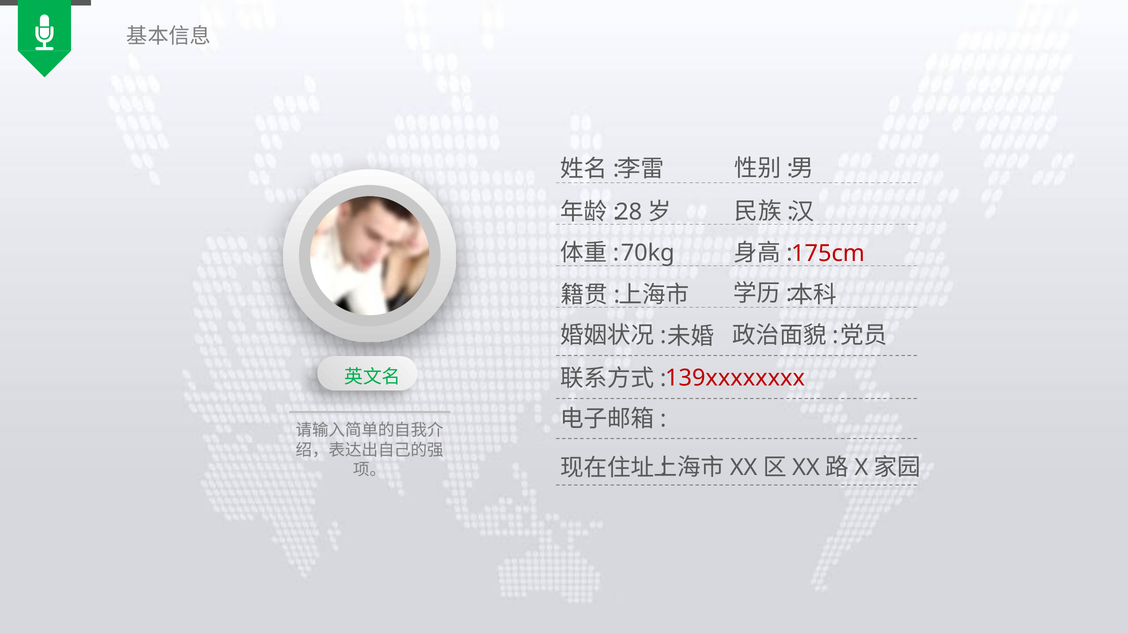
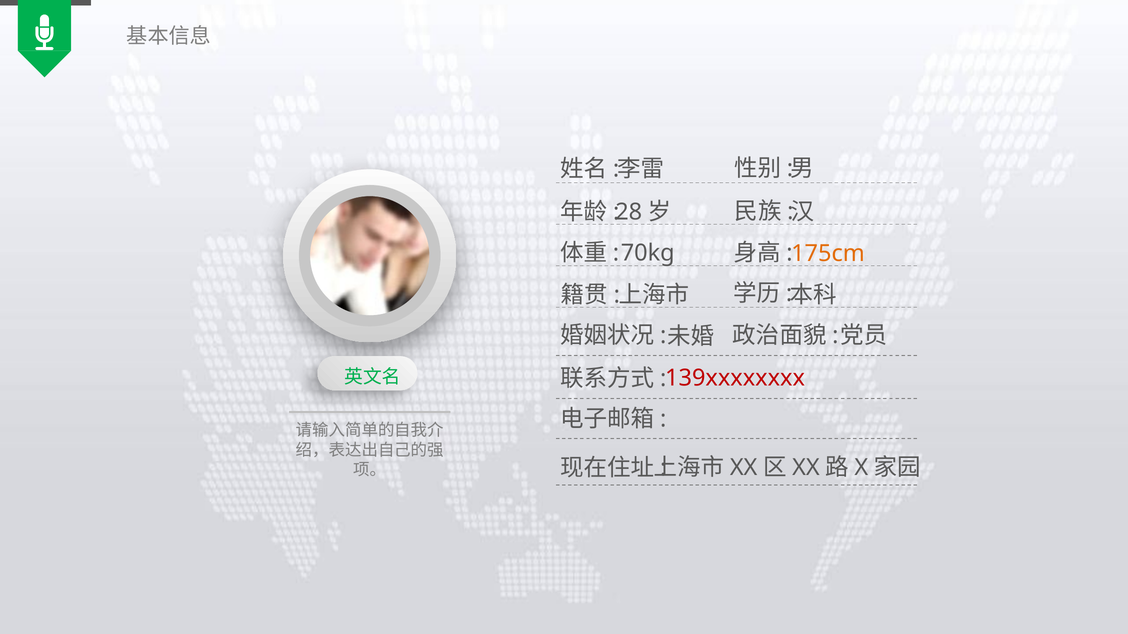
175cm colour: red -> orange (828, 254)
